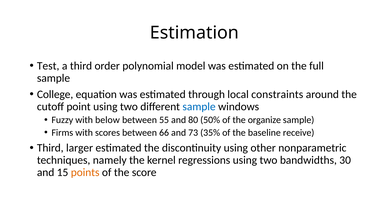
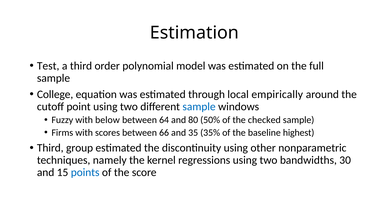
constraints: constraints -> empirically (277, 94)
55: 55 -> 64 (164, 120)
organize: organize -> checked (264, 120)
73: 73 -> 35 (193, 132)
receive: receive -> highest (299, 132)
larger: larger -> group (80, 148)
points colour: orange -> blue (85, 172)
